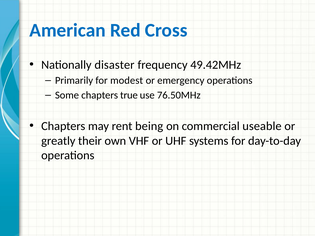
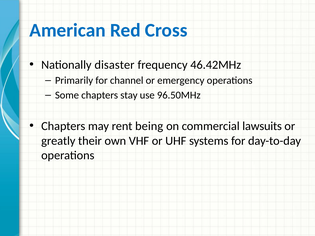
49.42MHz: 49.42MHz -> 46.42MHz (216, 65)
modest: modest -> channel (127, 81)
true: true -> stay (129, 95)
76.50MHz: 76.50MHz -> 96.50MHz (179, 95)
useable: useable -> lawsuits (262, 126)
